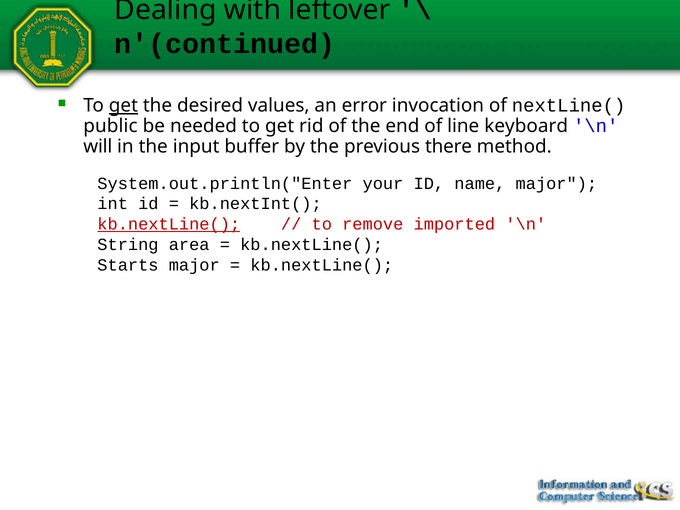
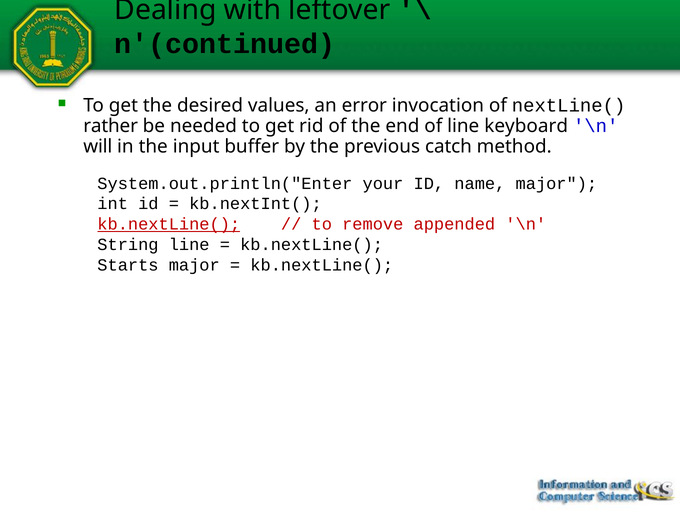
get underline: present -> none (123, 106)
public: public -> rather (111, 126)
there: there -> catch (448, 146)
imported: imported -> appended (454, 224)
String area: area -> line (189, 245)
